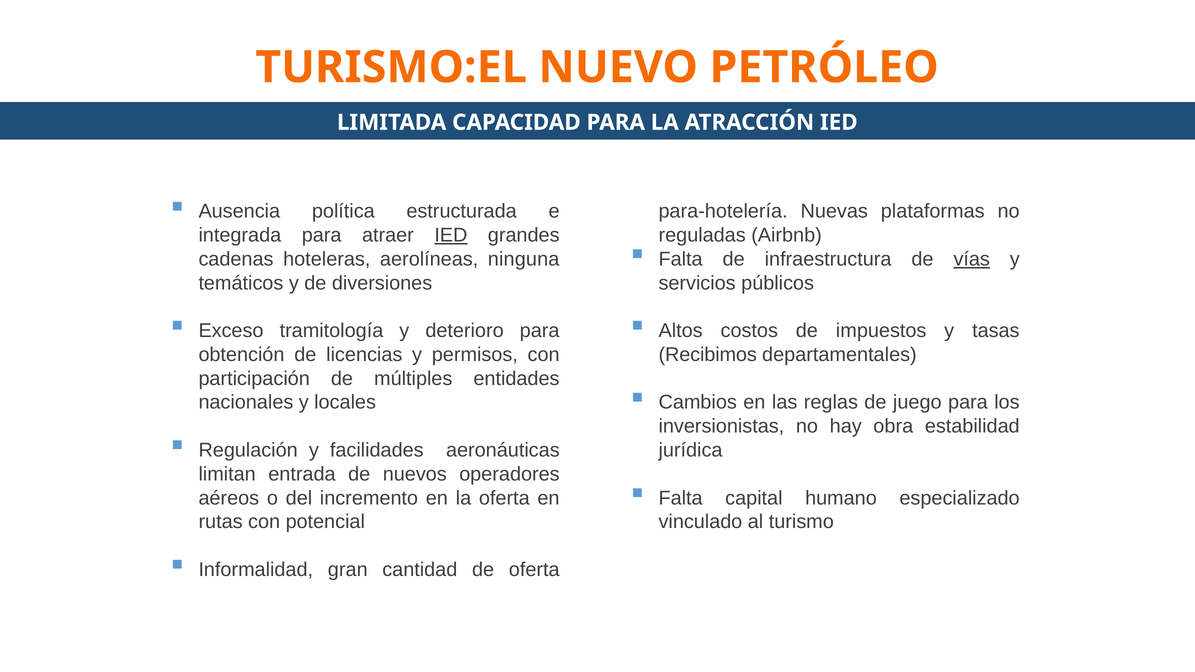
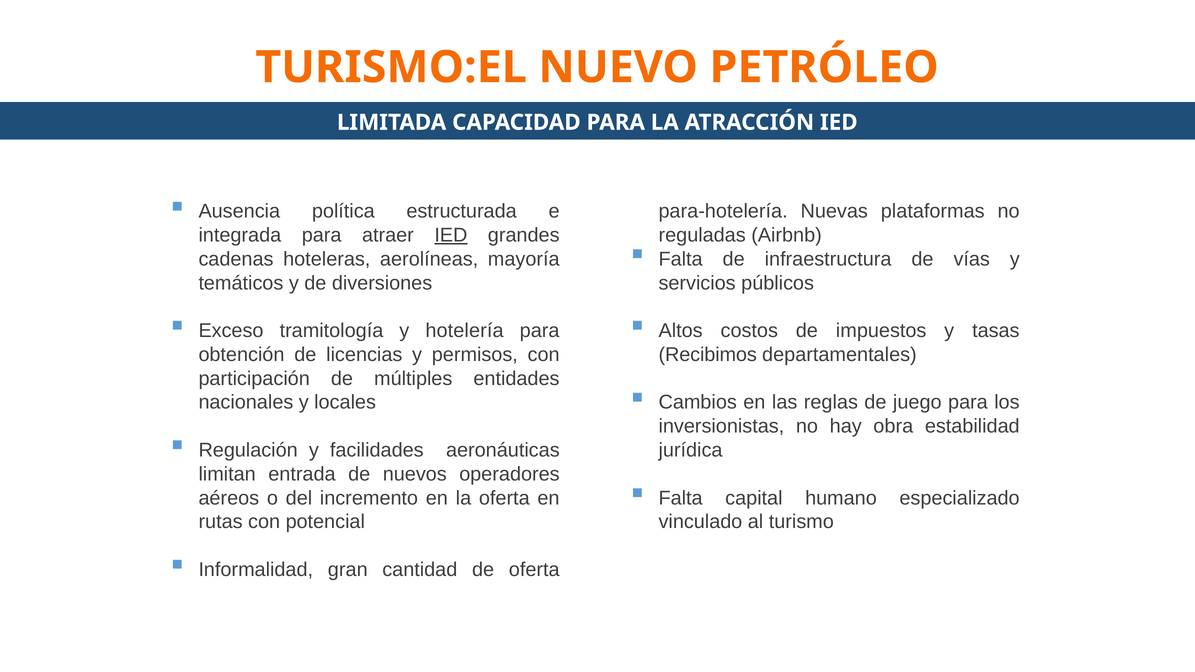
vías underline: present -> none (972, 259)
ninguna: ninguna -> mayoría (524, 259)
deterioro: deterioro -> hotelería (464, 331)
